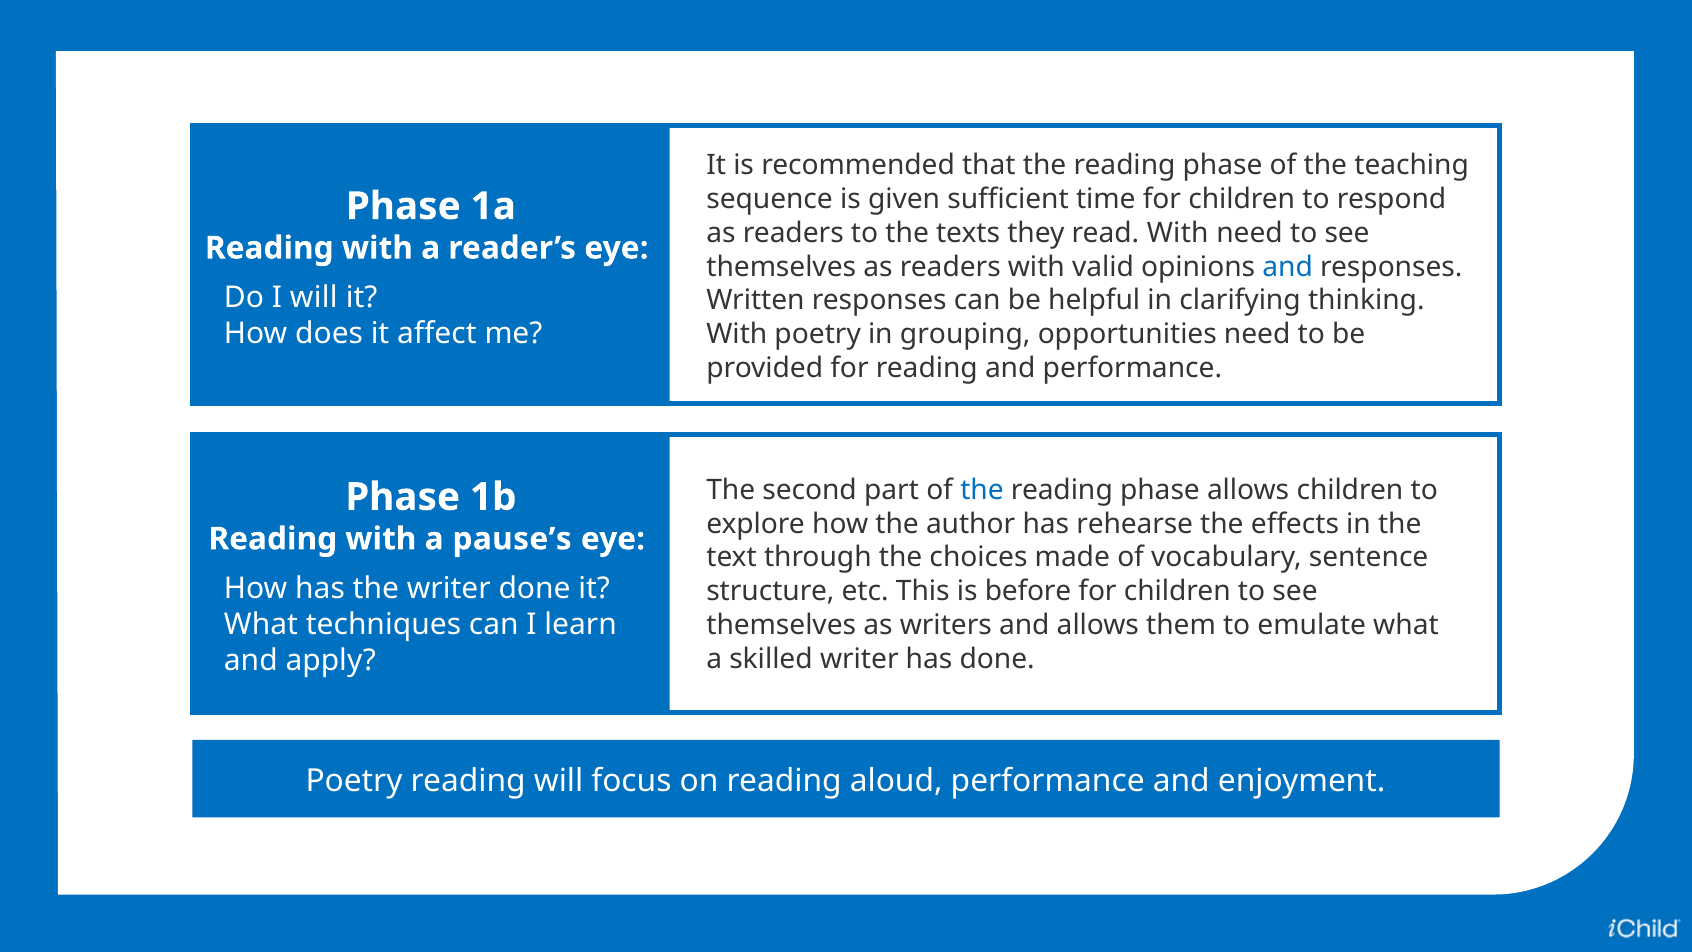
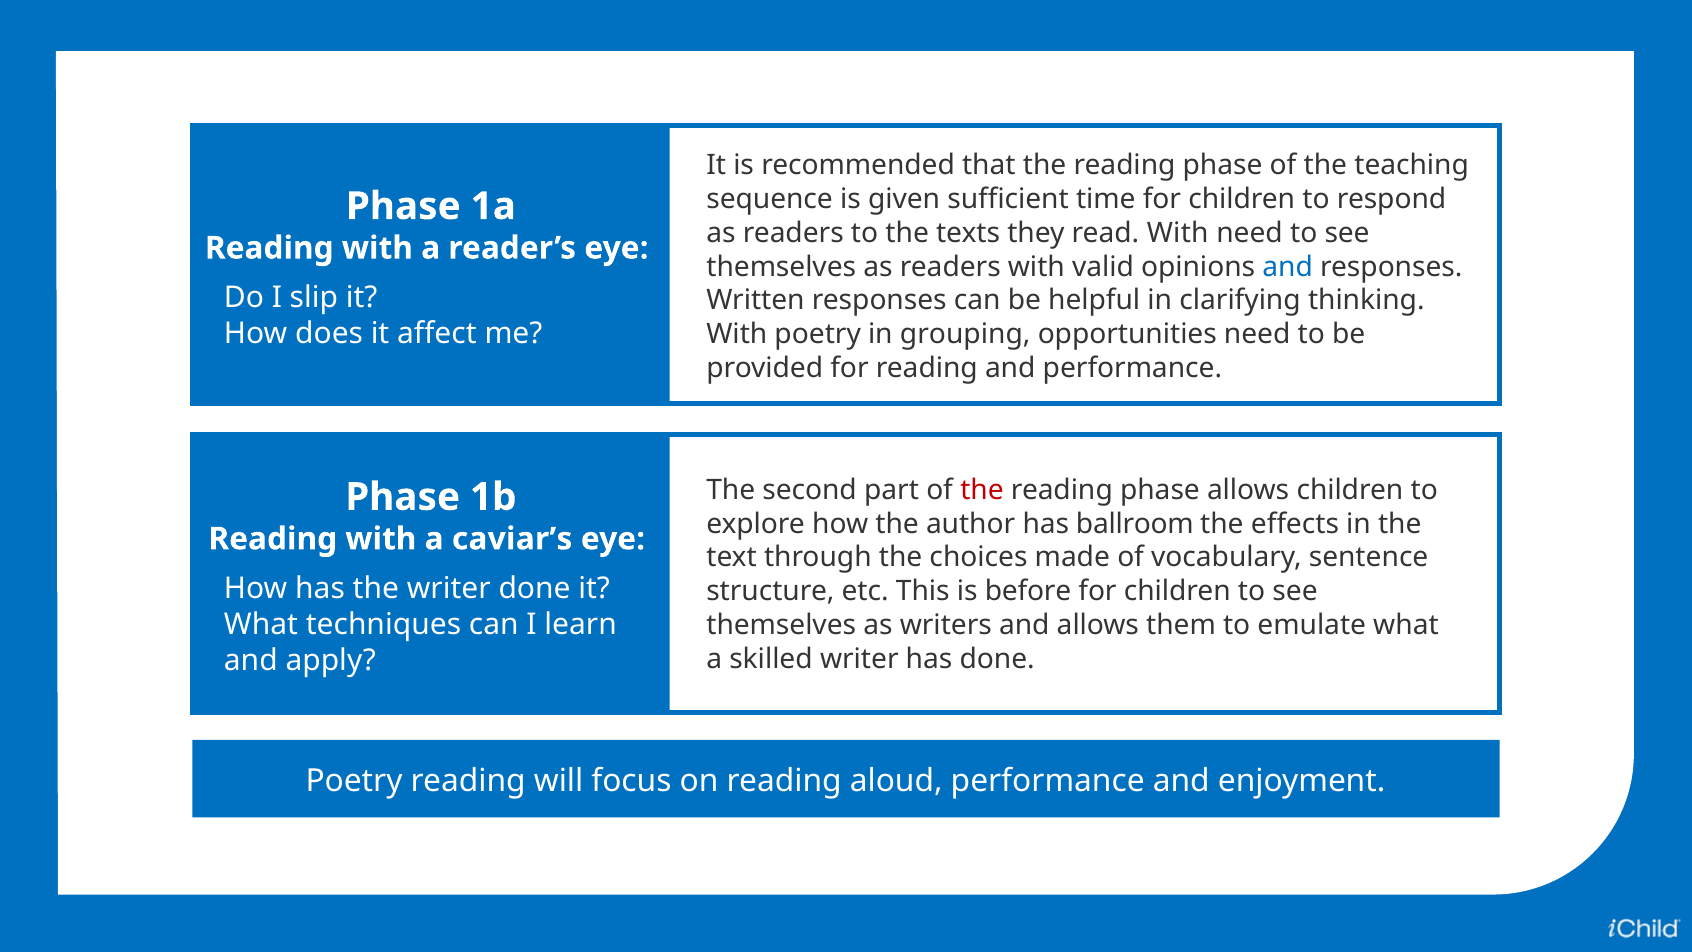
I will: will -> slip (314, 297)
the colour: blue -> red (982, 490)
rehearse: rehearse -> ballroom (1135, 524)
pause’s: pause’s -> caviar’s (512, 539)
